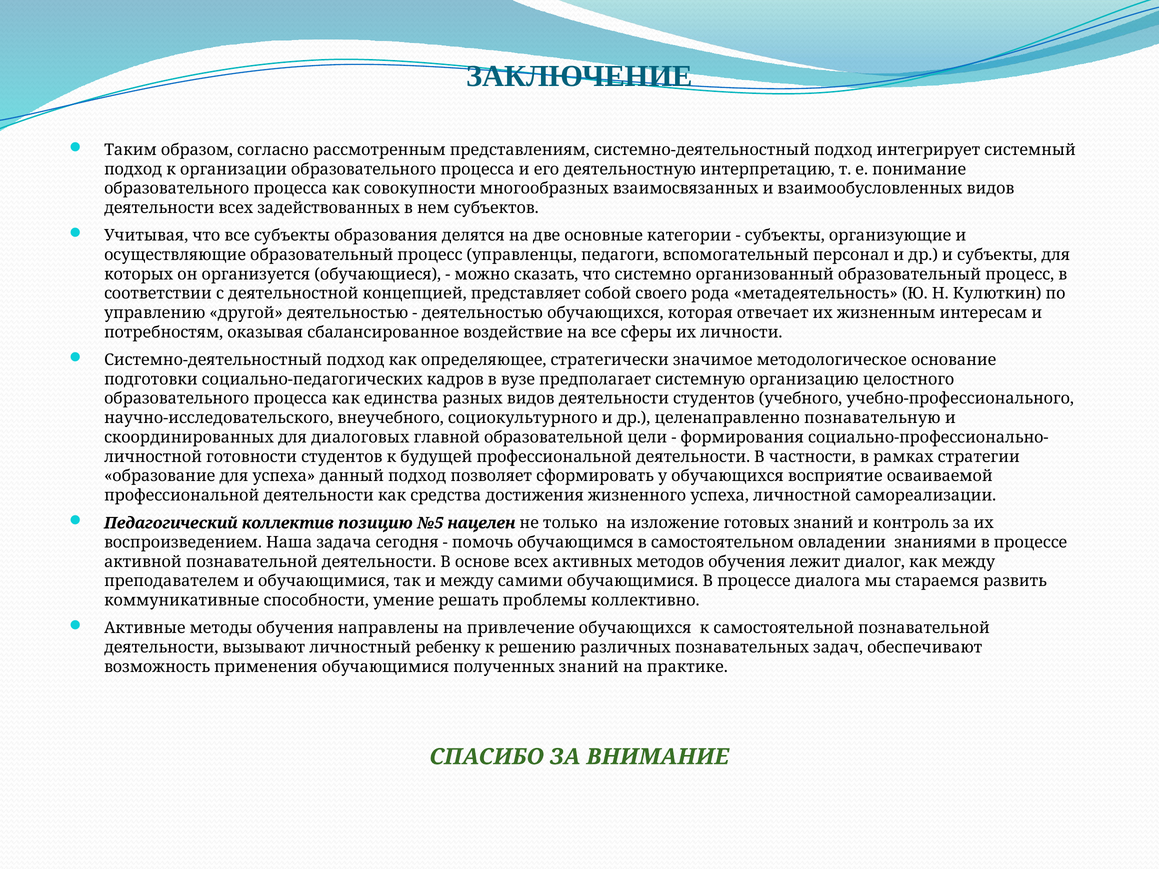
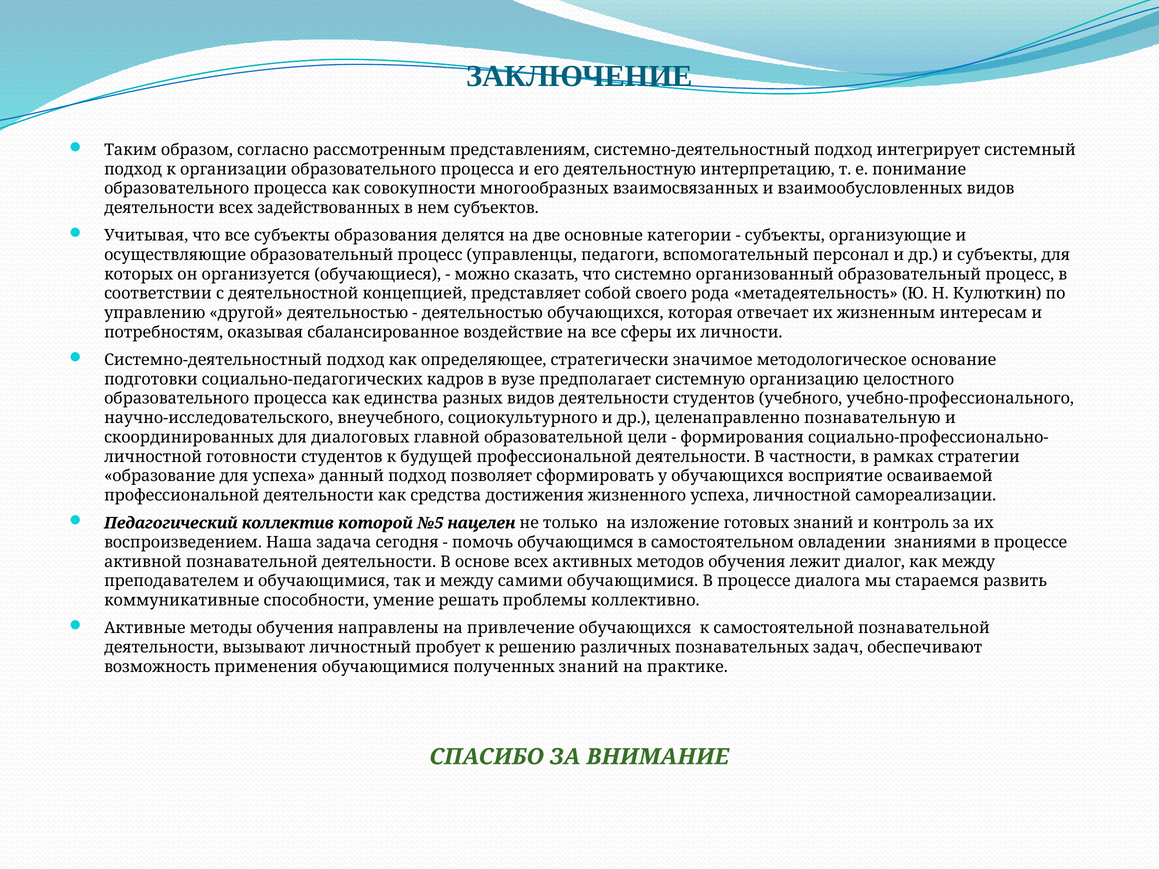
позицию: позицию -> которой (375, 523)
ребенку: ребенку -> пробует (448, 648)
